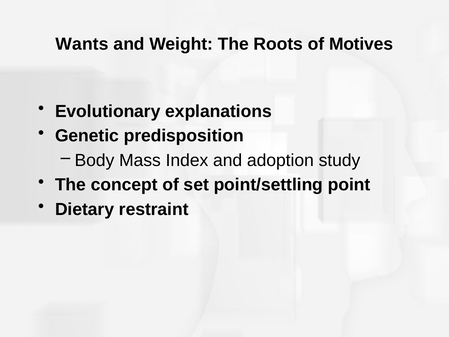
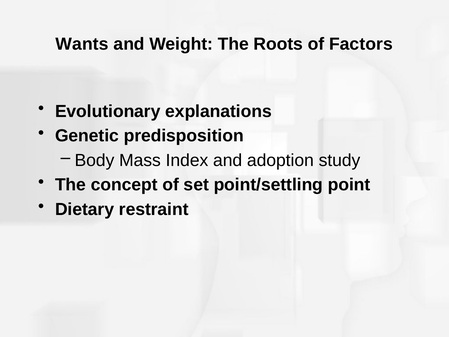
Motives: Motives -> Factors (361, 44)
